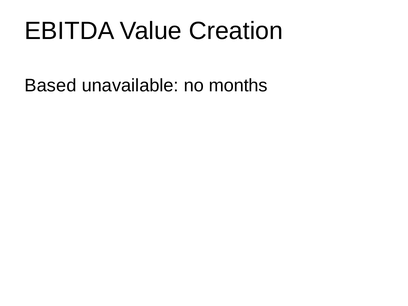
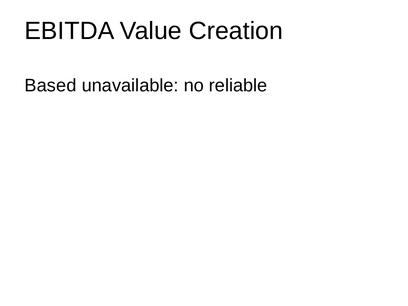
months: months -> reliable (238, 86)
